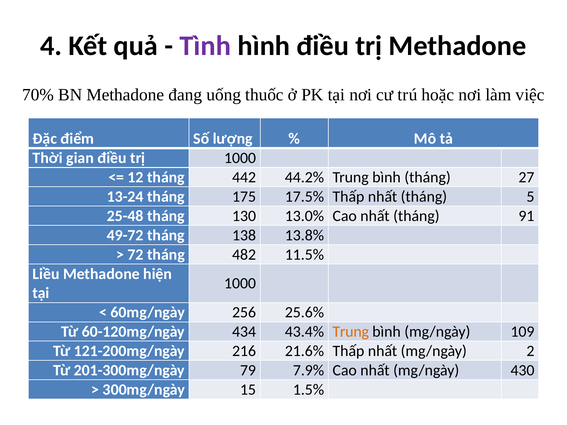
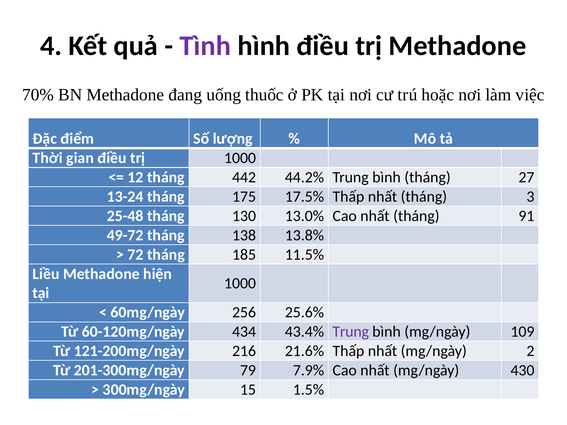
5: 5 -> 3 (530, 197)
482: 482 -> 185 (244, 255)
Trung colour: orange -> purple (351, 332)
